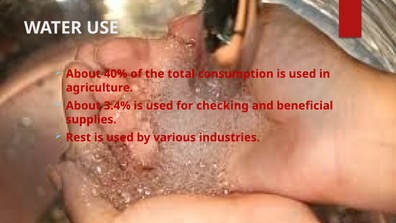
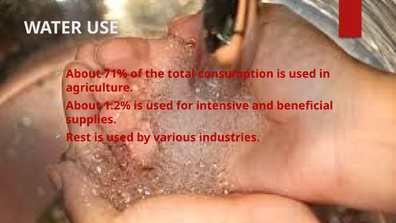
40%: 40% -> 71% (116, 74)
3.4%: 3.4% -> 1.2% (117, 106)
checking: checking -> intensive (223, 106)
